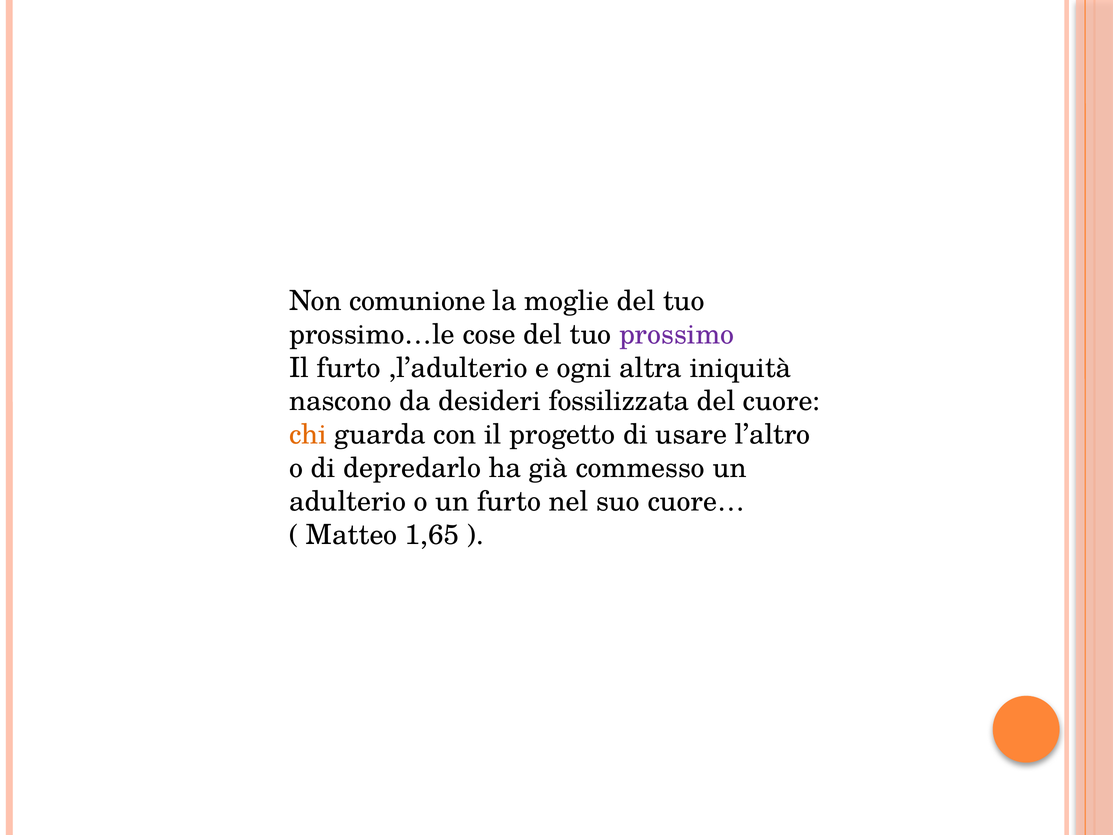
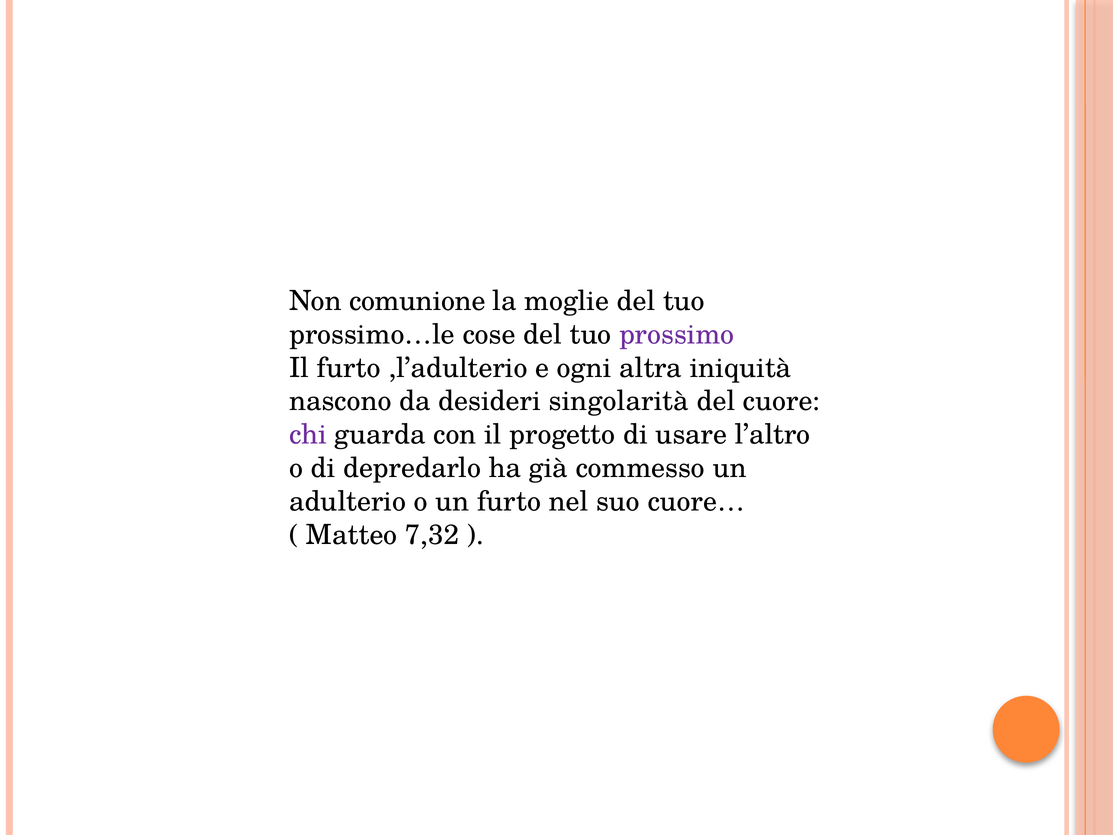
fossilizzata: fossilizzata -> singolarità (619, 401)
chi colour: orange -> purple (308, 435)
1,65: 1,65 -> 7,32 (432, 535)
